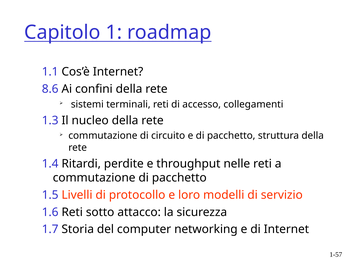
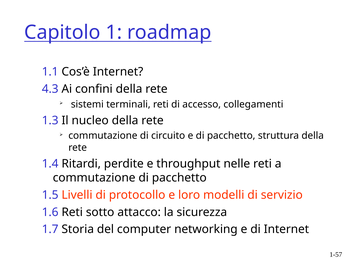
8.6: 8.6 -> 4.3 (50, 89)
